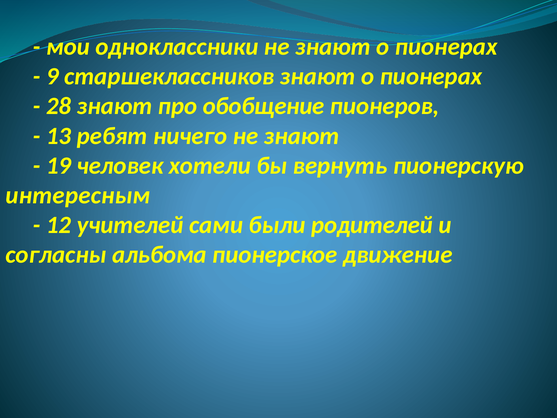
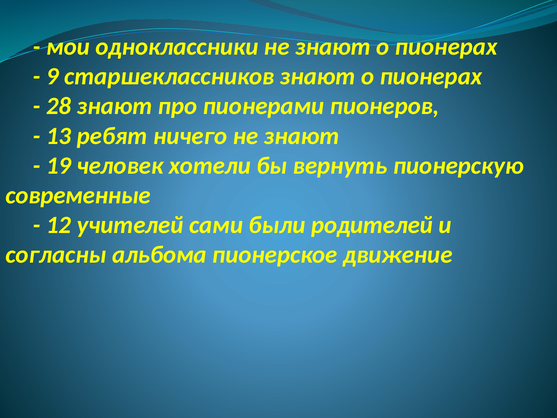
обобщение: обобщение -> пионерами (263, 106)
интересным: интересным -> современные (78, 195)
